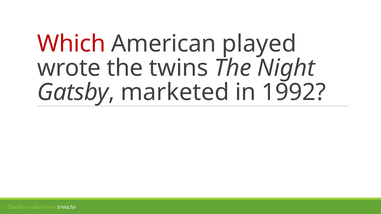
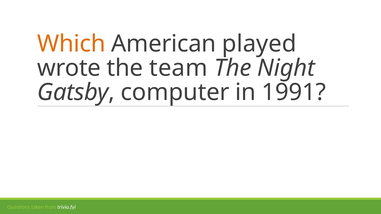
Which colour: red -> orange (71, 44)
twins: twins -> team (178, 68)
marketed: marketed -> computer (175, 92)
1992: 1992 -> 1991 (294, 92)
